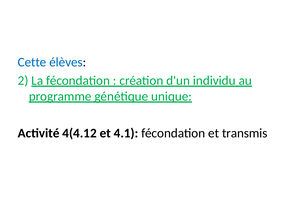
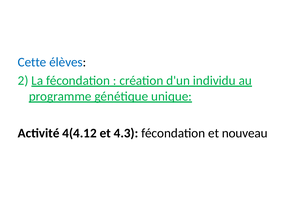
4.1: 4.1 -> 4.3 (126, 133)
transmis: transmis -> nouveau (245, 133)
